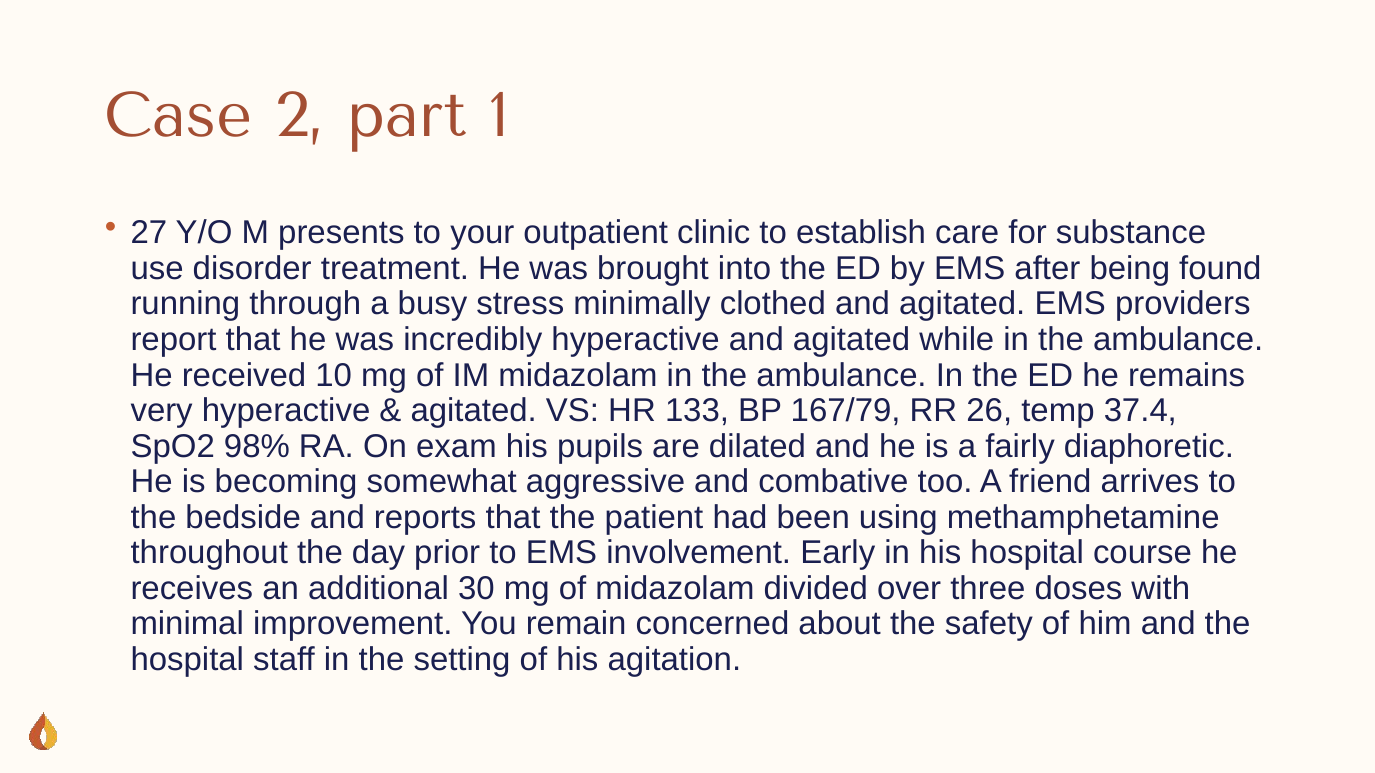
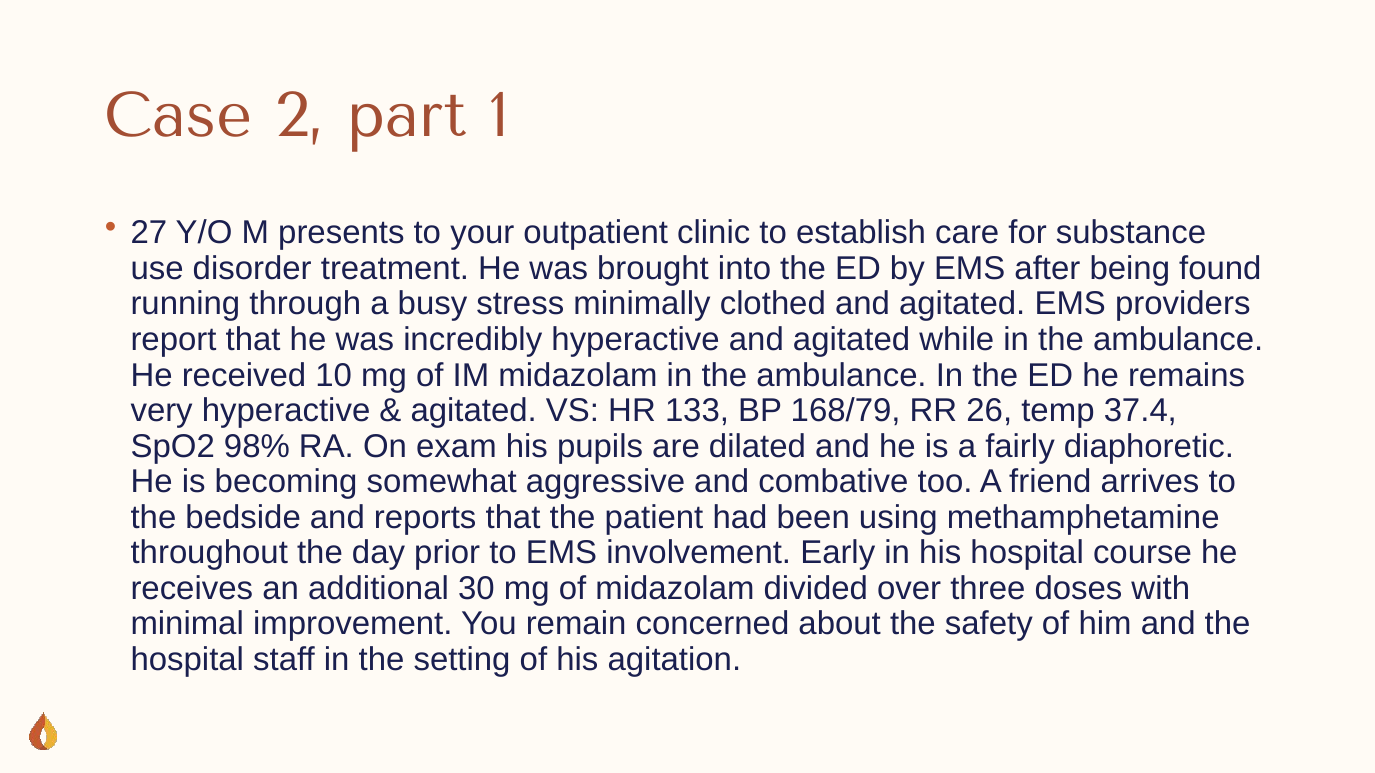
167/79: 167/79 -> 168/79 (846, 411)
